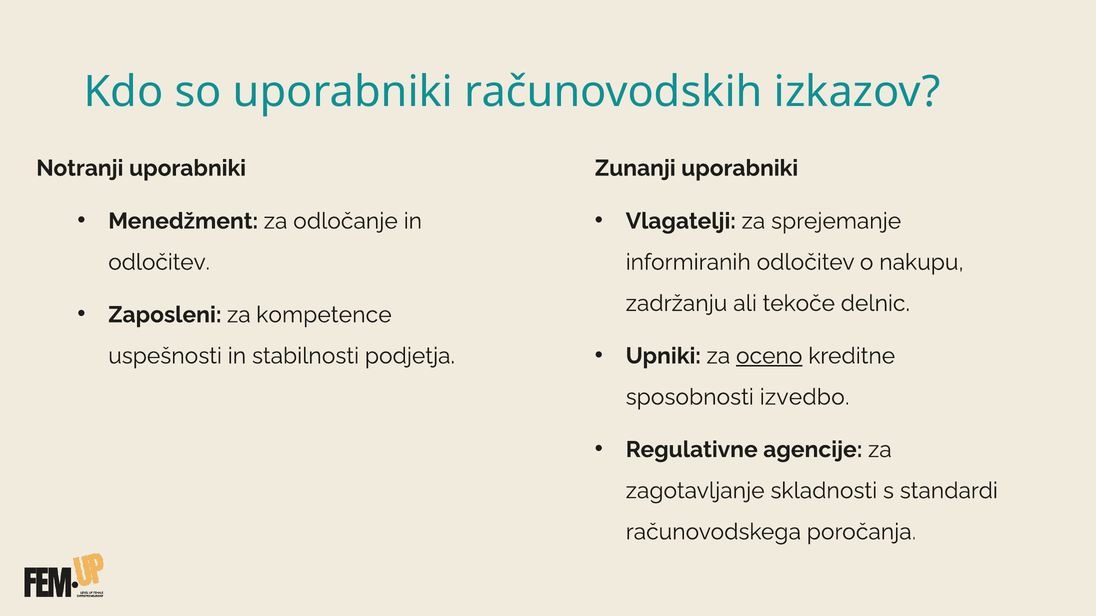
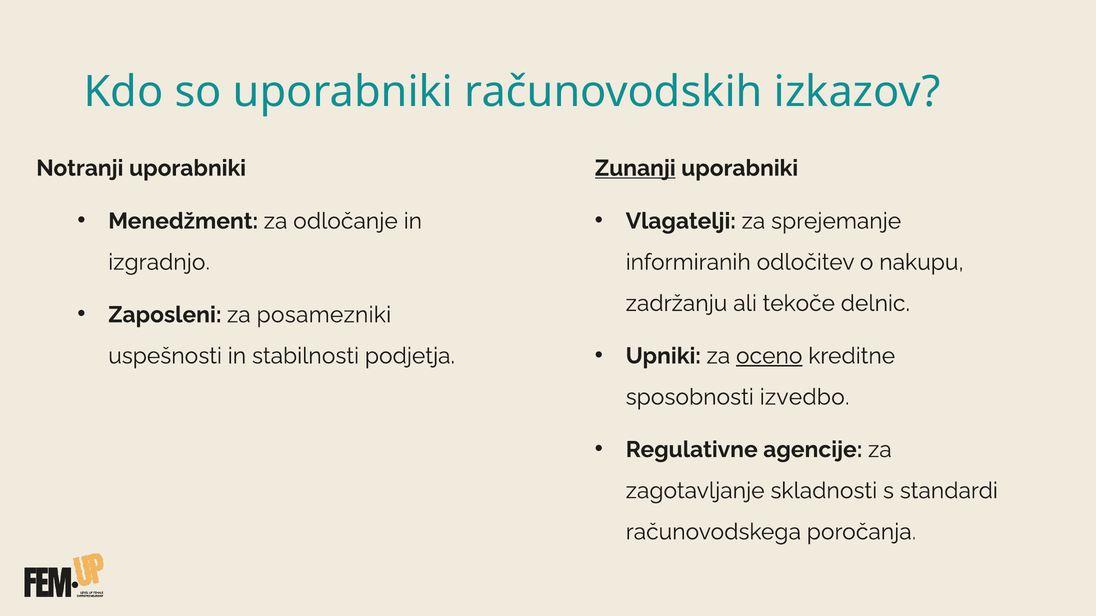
Zunanji underline: none -> present (635, 168)
odločitev: odločitev -> izgradnjo (159, 262)
kompetence: kompetence -> posamezniki (324, 315)
